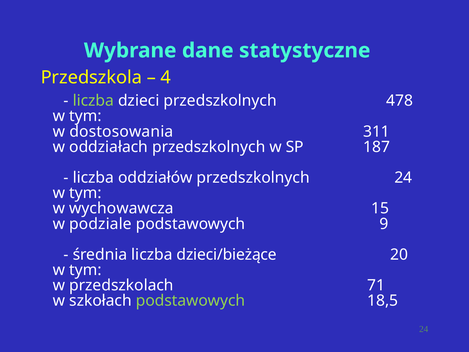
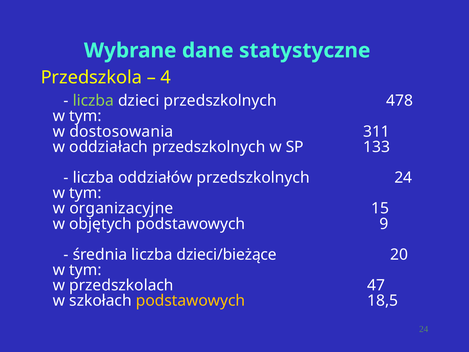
187: 187 -> 133 (377, 147)
wychowawcza: wychowawcza -> organizacyjne (121, 208)
podziale: podziale -> objętych (101, 224)
71: 71 -> 47 (376, 285)
podstawowych colour: light green -> yellow (191, 301)
